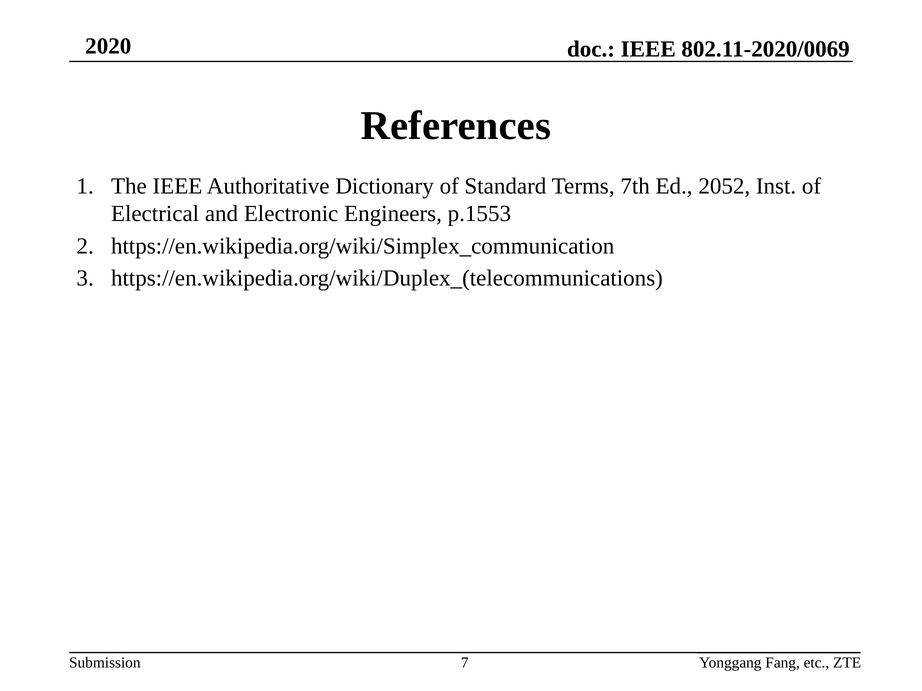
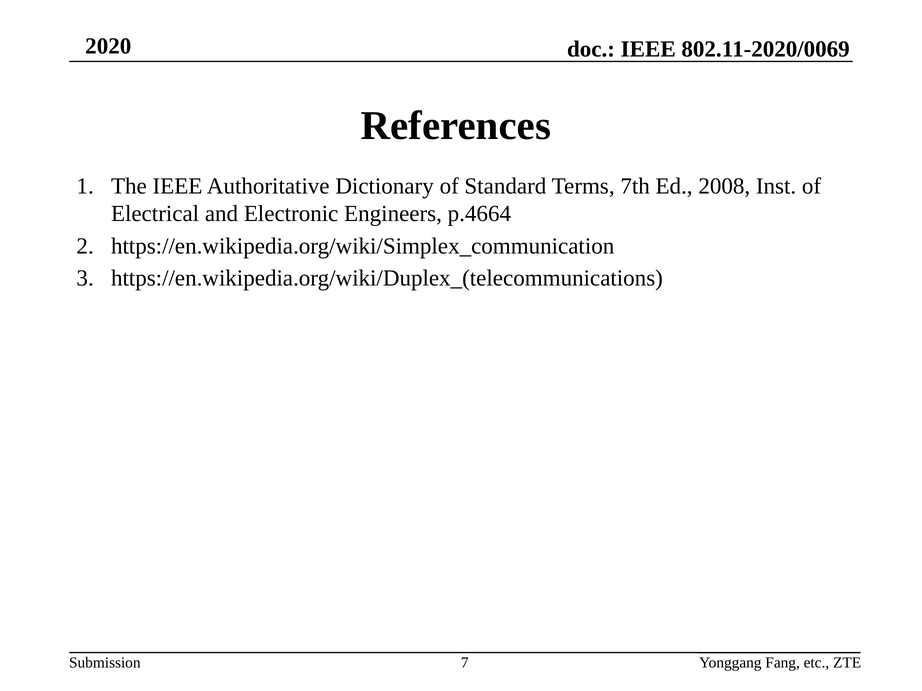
2052: 2052 -> 2008 (724, 186)
p.1553: p.1553 -> p.4664 (479, 214)
